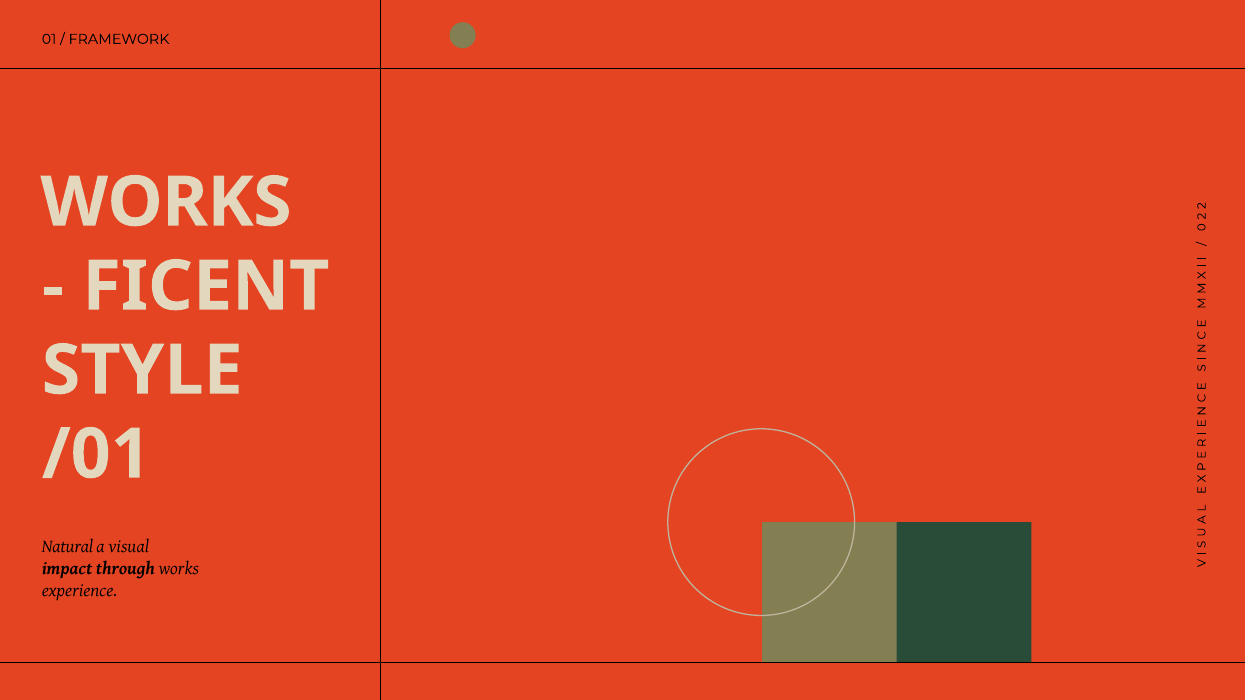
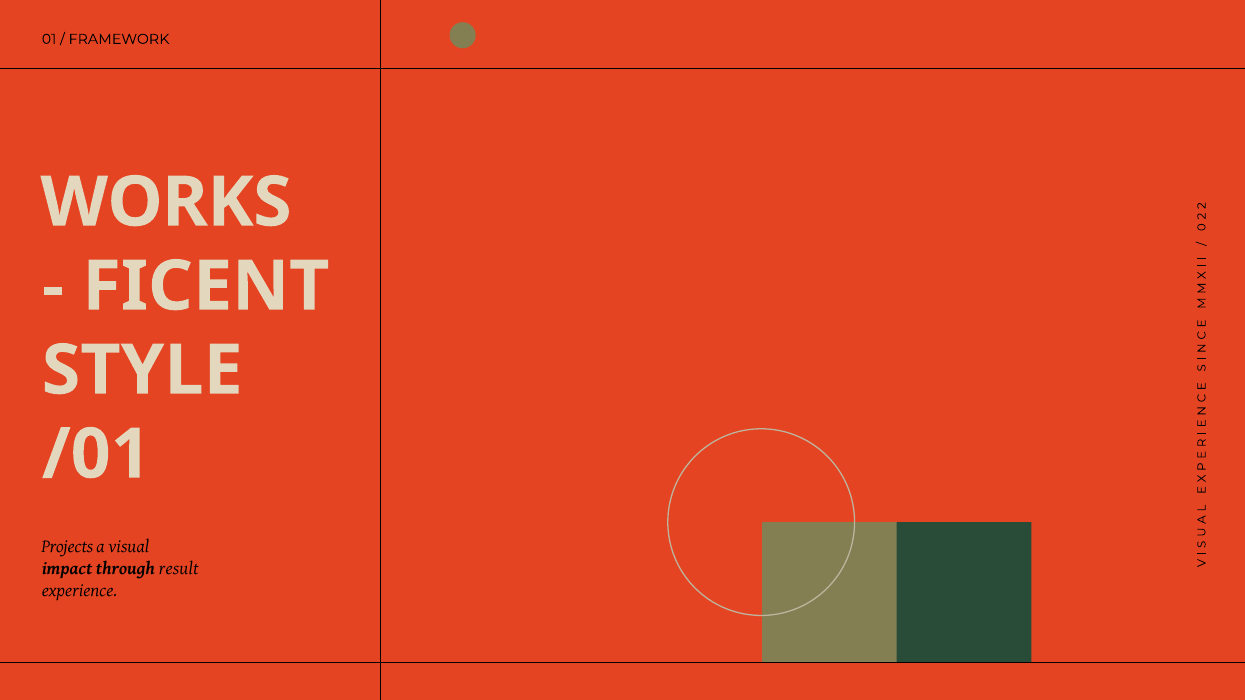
Natural: Natural -> Projects (67, 547)
through works: works -> result (179, 569)
